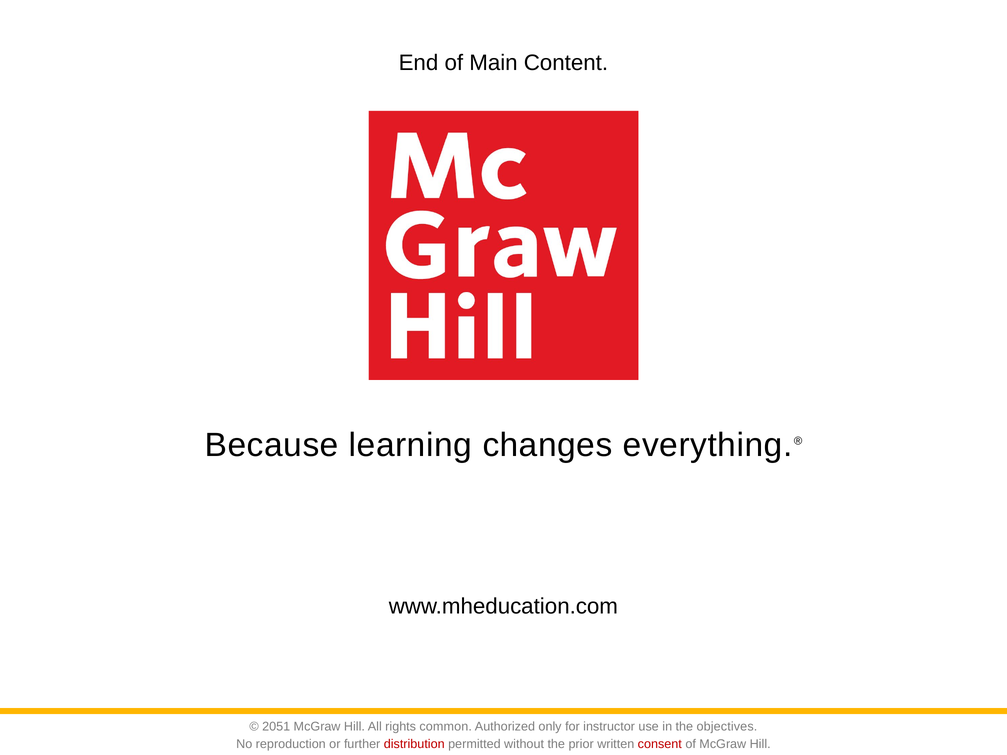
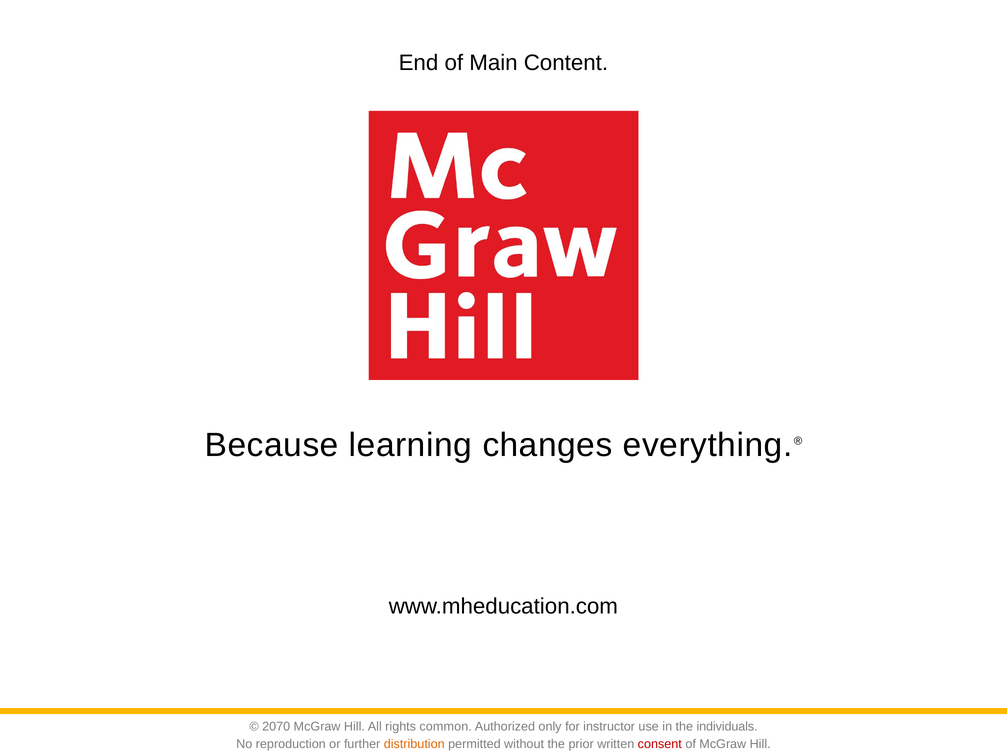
2051: 2051 -> 2070 (276, 727)
objectives: objectives -> individuals (727, 727)
distribution colour: red -> orange (414, 745)
